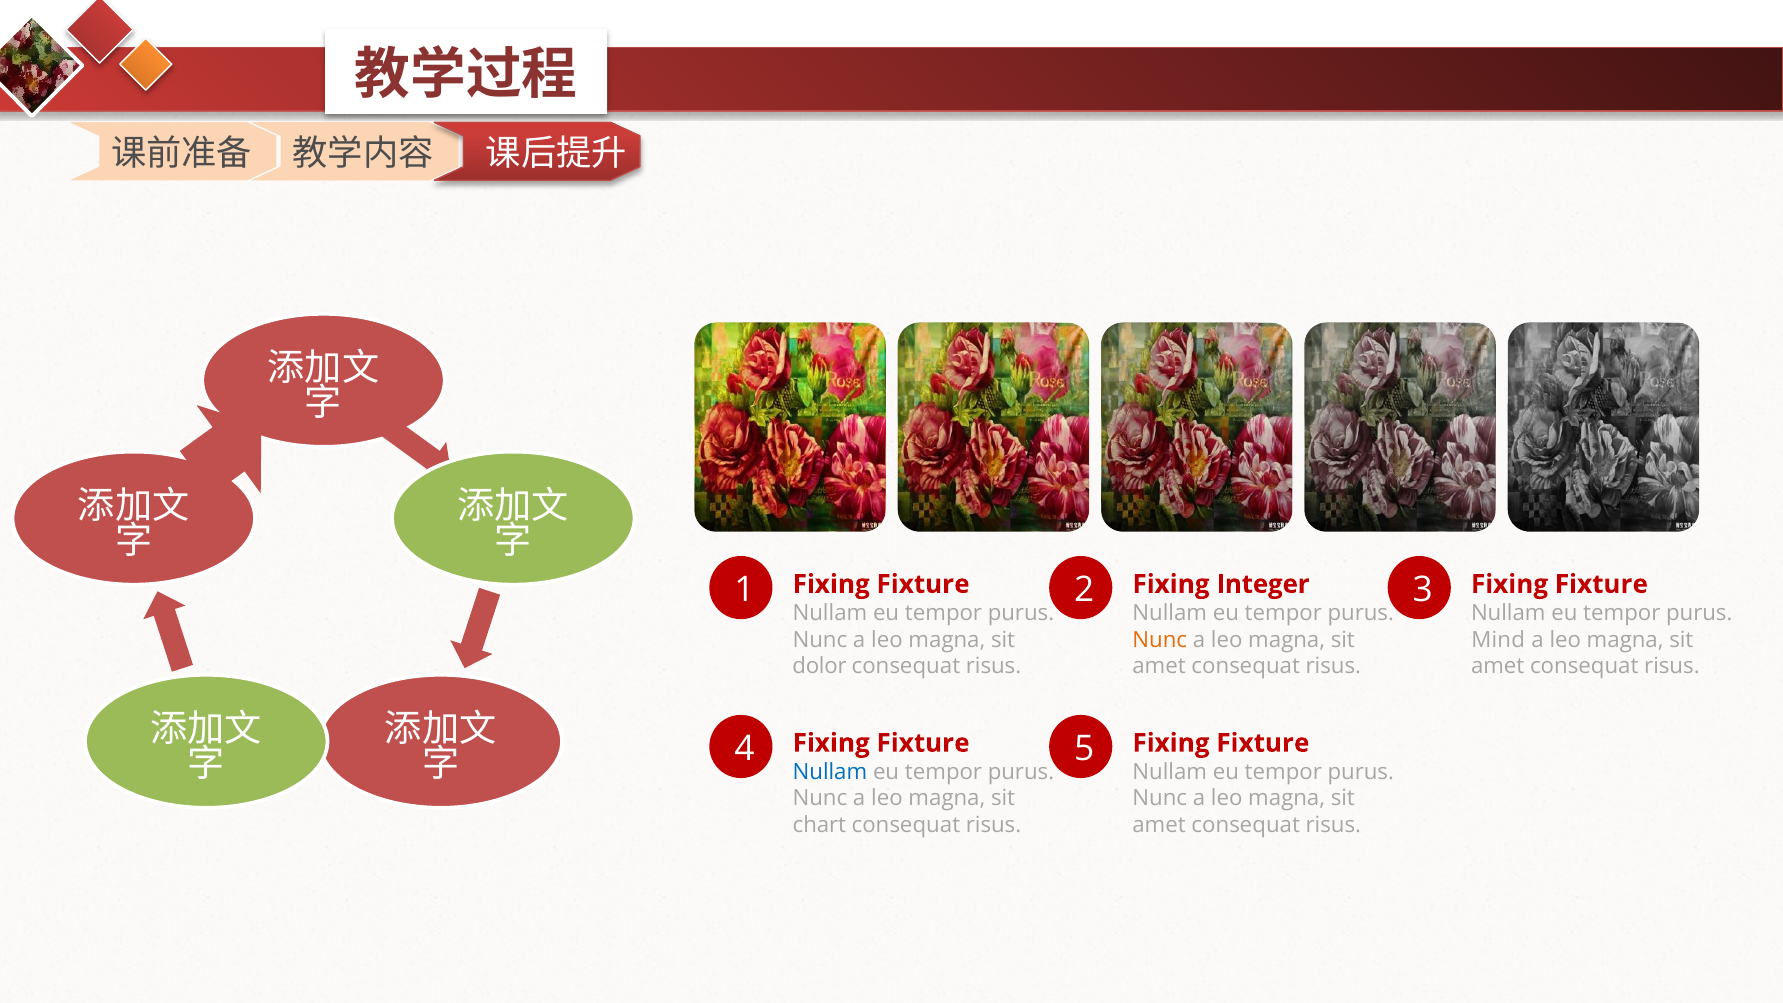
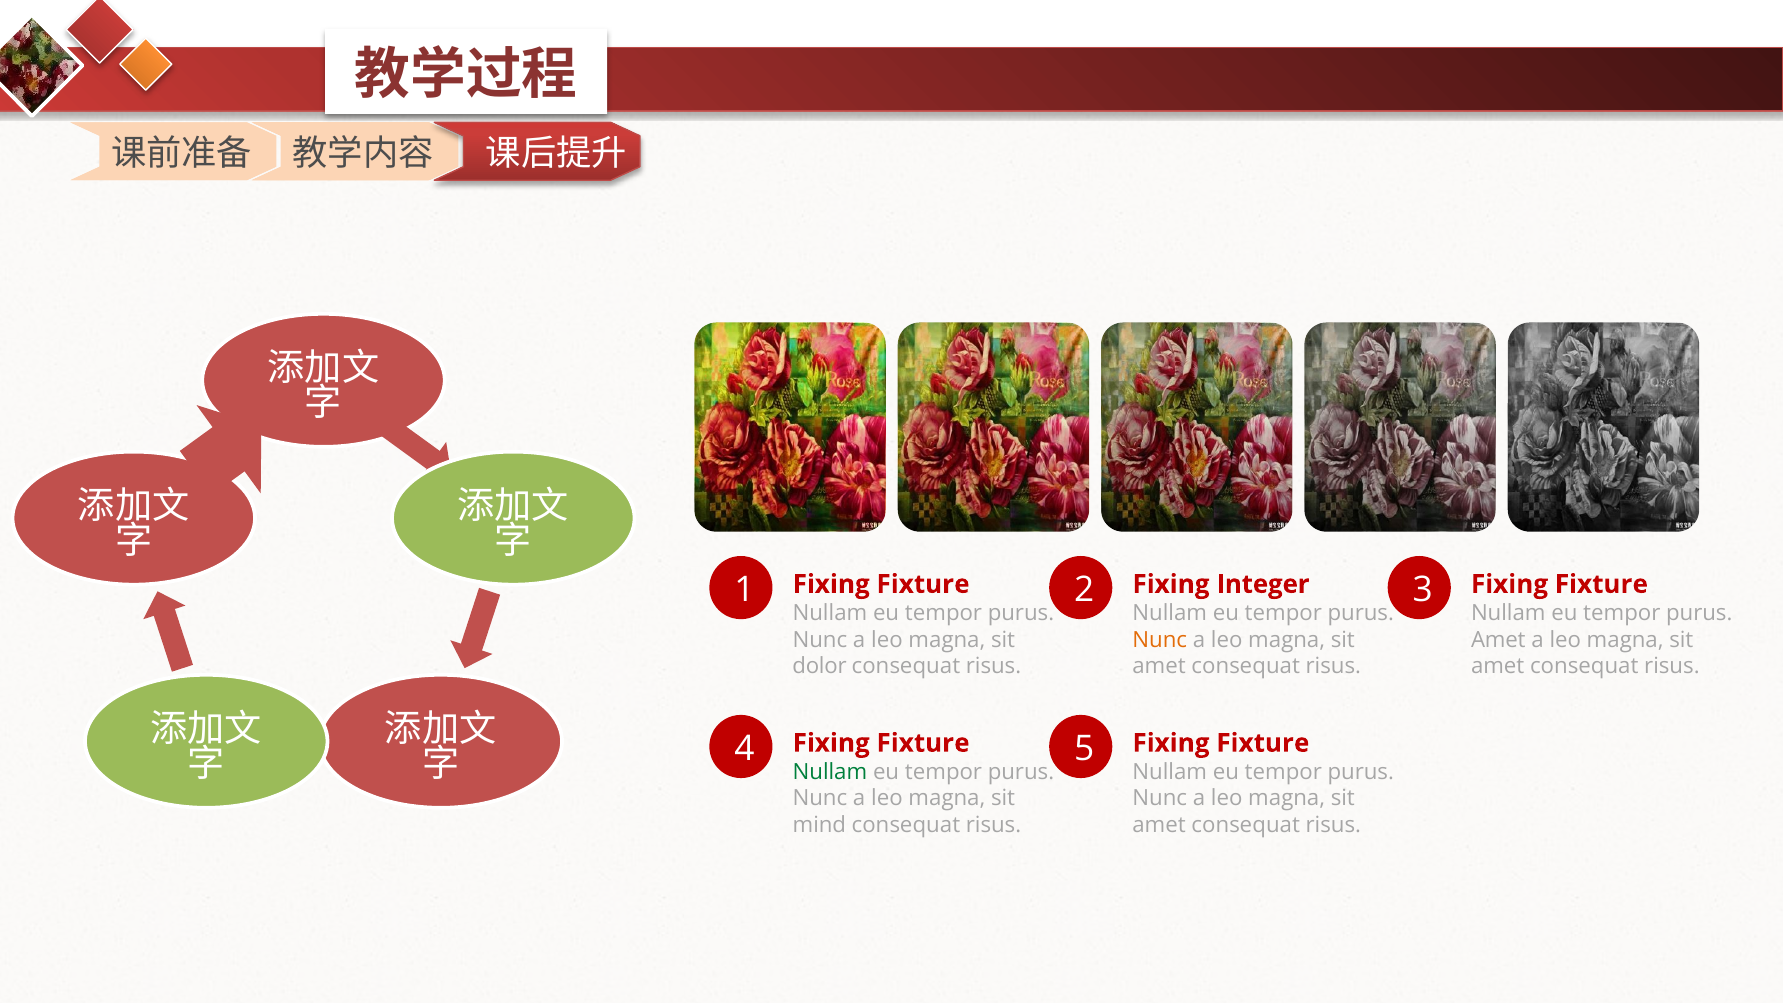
Mind: Mind -> Amet (1498, 640)
Nullam colour: blue -> green (830, 772)
chart: chart -> mind (819, 825)
